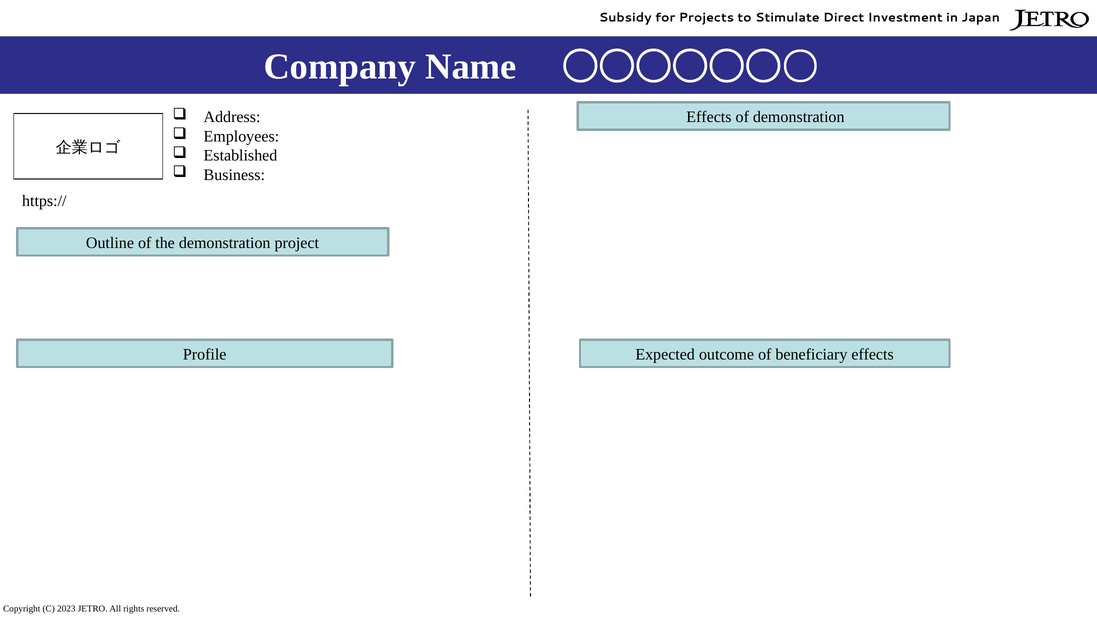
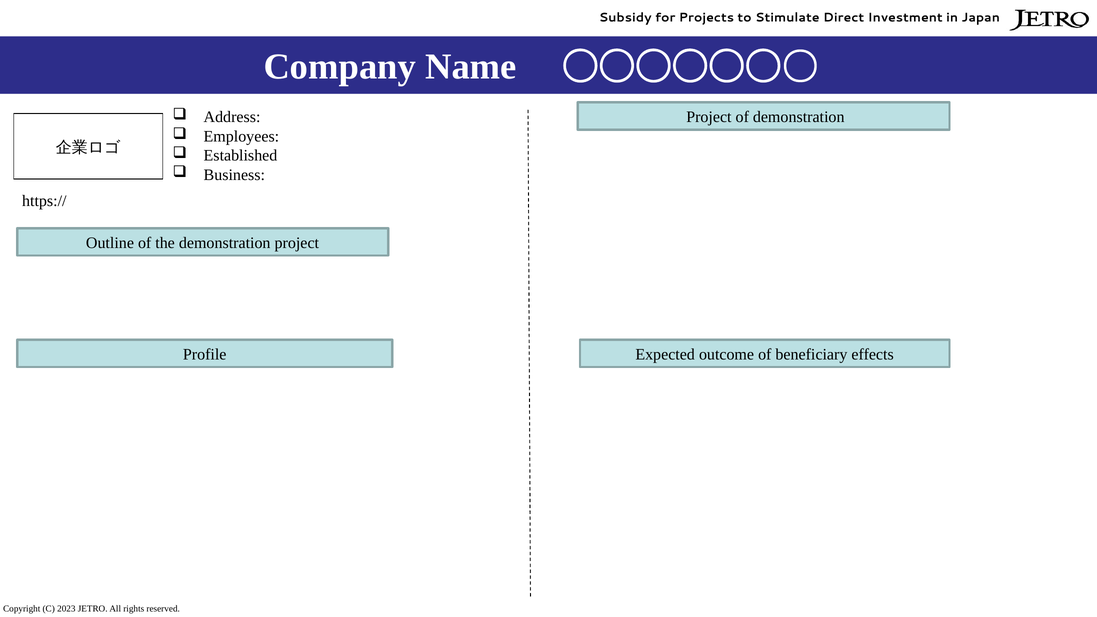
Effects: Effects -> Project (709, 117)
